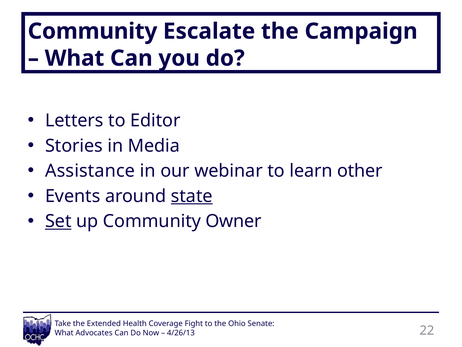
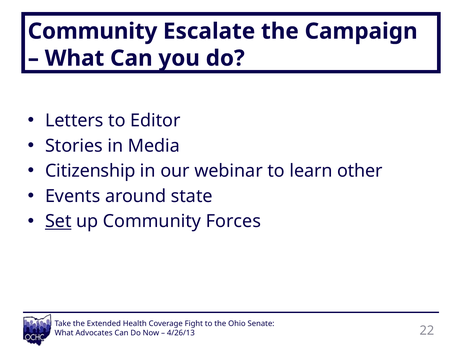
Assistance: Assistance -> Citizenship (90, 171)
state underline: present -> none (192, 196)
Owner: Owner -> Forces (233, 221)
